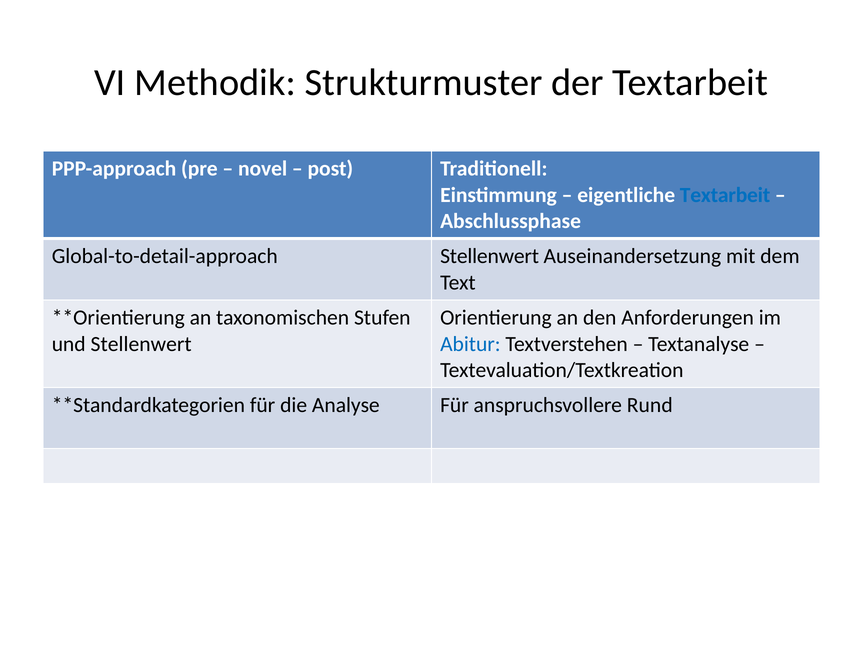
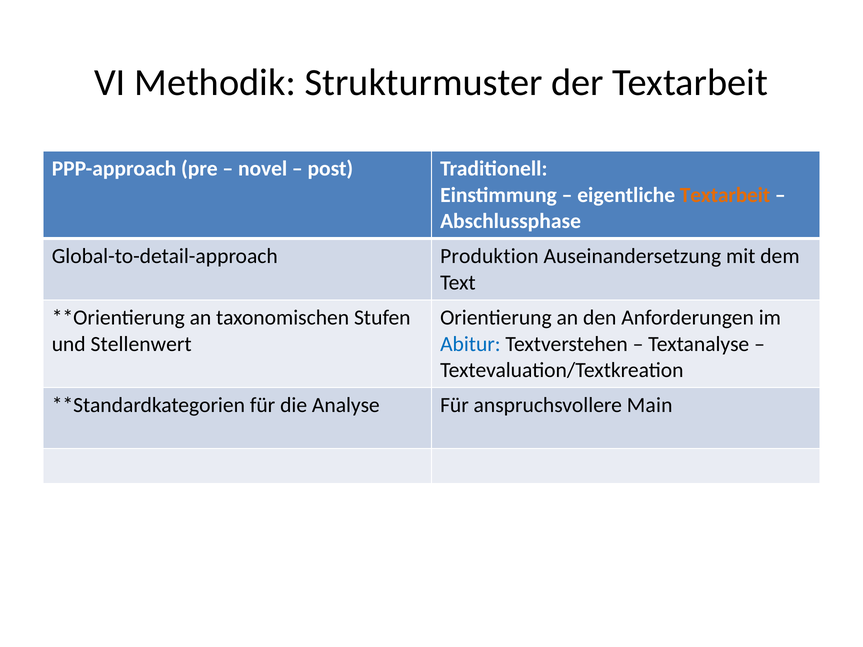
Textarbeit colour: blue -> orange (725, 195)
Global-to-detail-approach Stellenwert: Stellenwert -> Produktion (489, 256)
Rund: Rund -> Main (650, 405)
